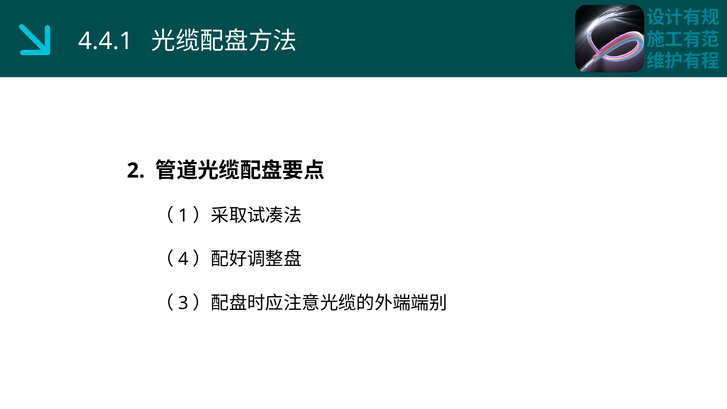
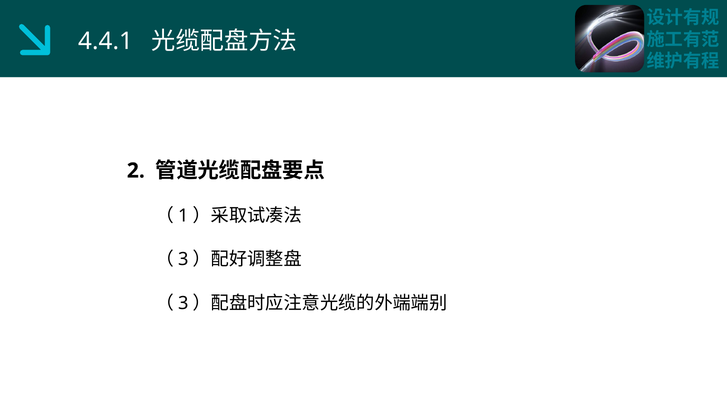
4: 4 -> 3 (183, 259)
